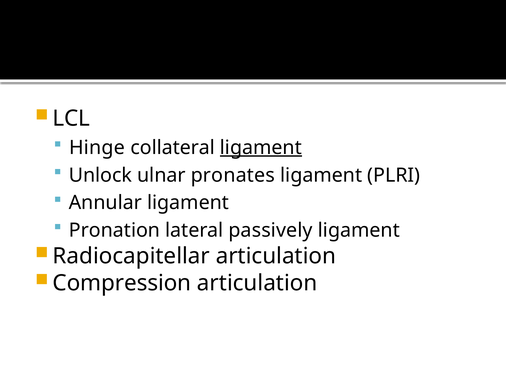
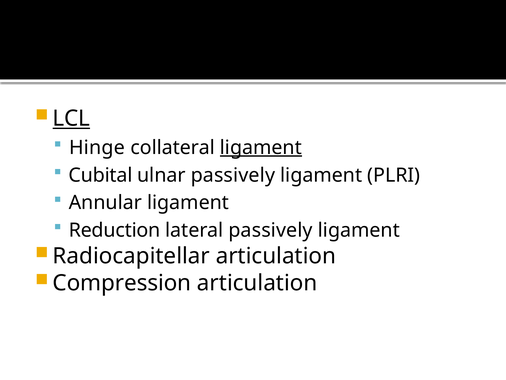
LCL underline: none -> present (71, 118)
Unlock: Unlock -> Cubital (101, 175)
ulnar pronates: pronates -> passively (233, 175)
Pronation: Pronation -> Reduction (115, 230)
